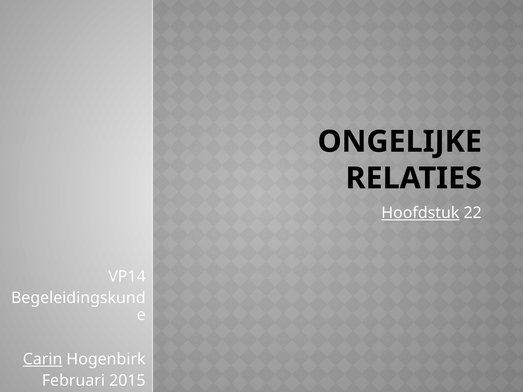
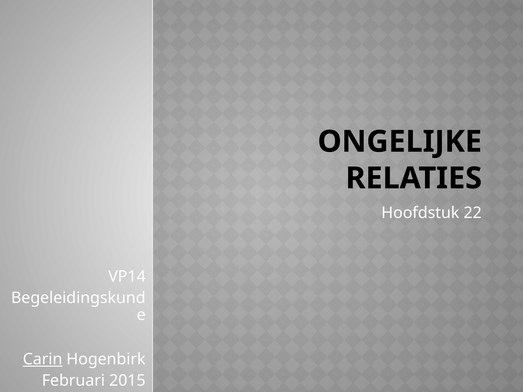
Hoofdstuk underline: present -> none (420, 213)
